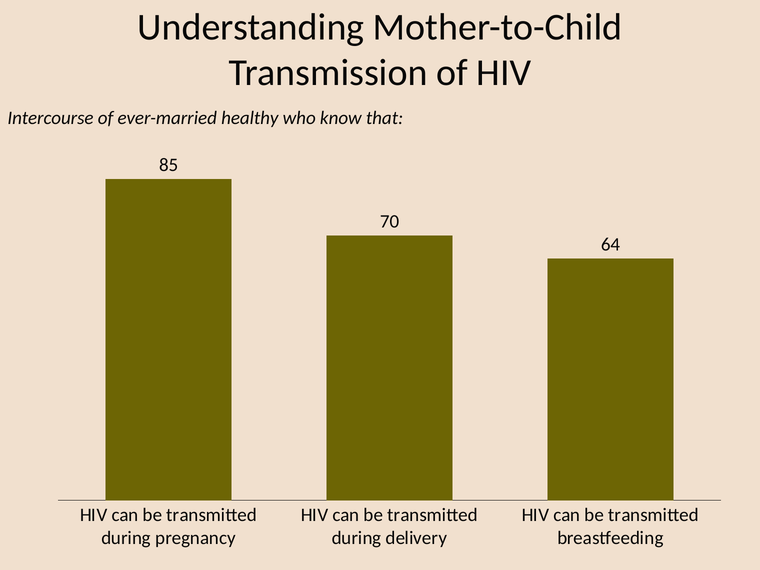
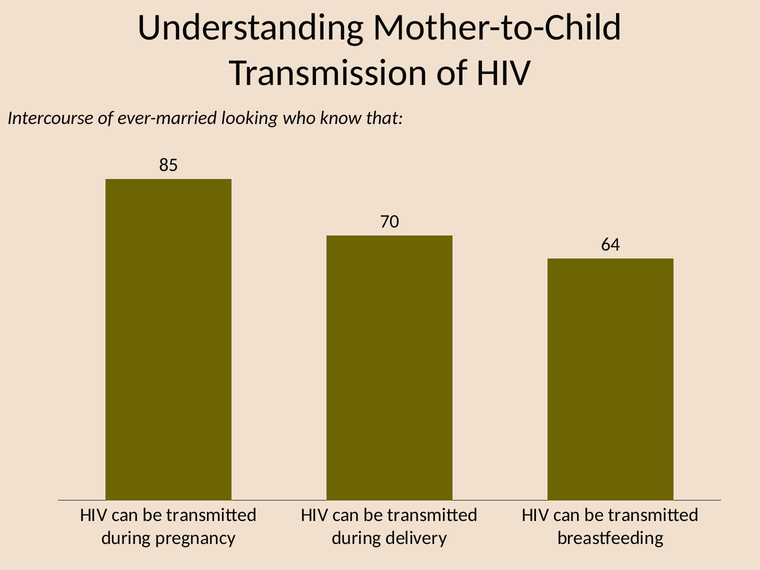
healthy: healthy -> looking (250, 118)
